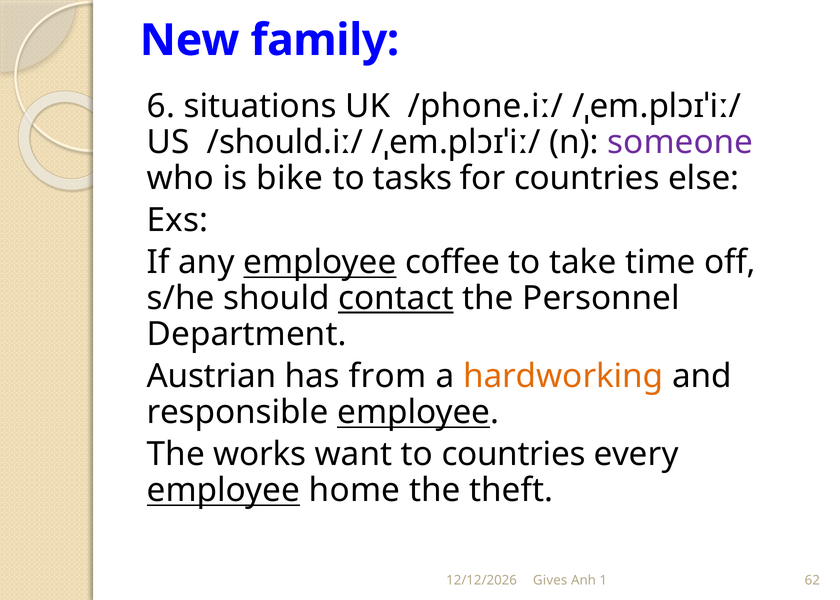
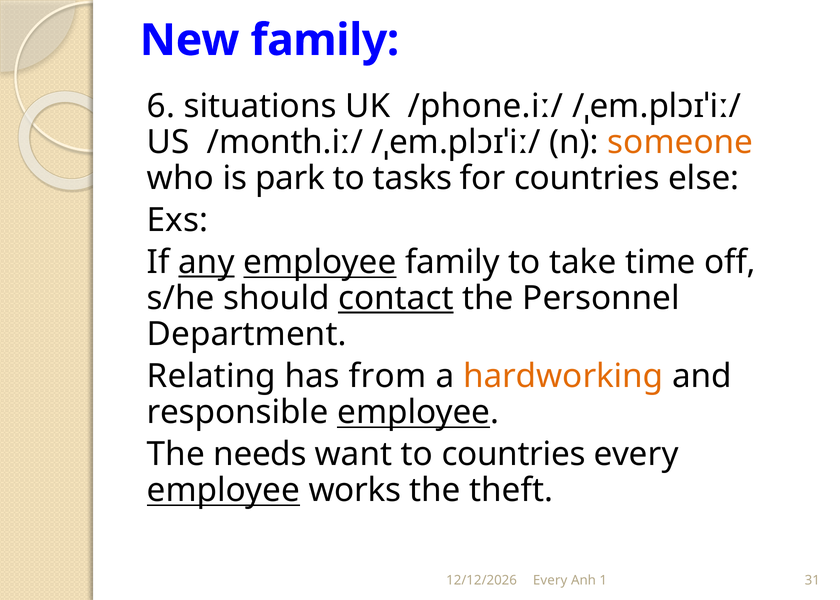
/should.iː/: /should.iː/ -> /month.iː/ (285, 142)
someone colour: purple -> orange (680, 142)
bike: bike -> park (290, 178)
any underline: none -> present (206, 262)
employee coffee: coffee -> family (452, 262)
Austrian: Austrian -> Relating (211, 376)
works: works -> needs (260, 454)
home: home -> works (355, 490)
Gives: Gives -> Every (550, 580)
62: 62 -> 31 (812, 580)
